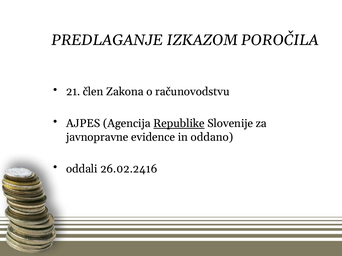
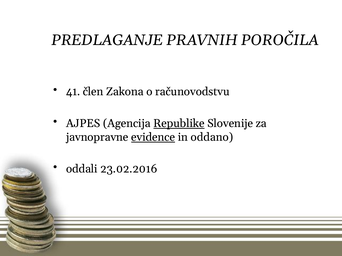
IZKAZOM: IZKAZOM -> PRAVNIH (202, 40)
21: 21 -> 41 (73, 92)
evidence underline: none -> present (153, 137)
26.02.2416: 26.02.2416 -> 23.02.2016 (129, 169)
